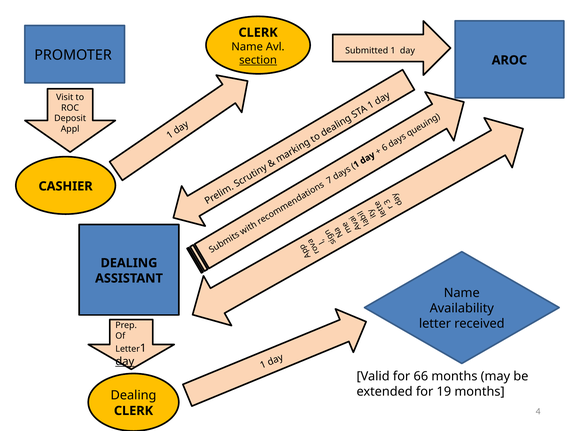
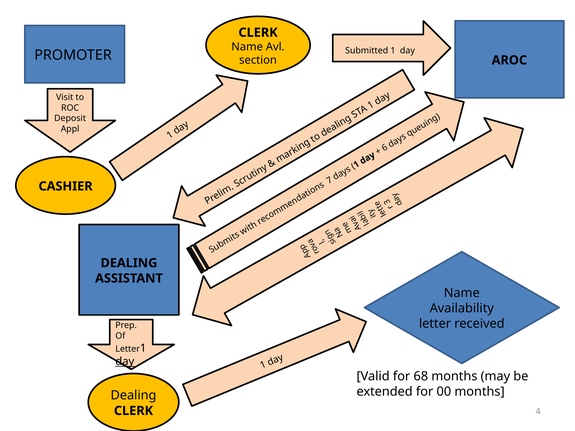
section underline: present -> none (258, 60)
66: 66 -> 68 (421, 376)
19: 19 -> 00 (444, 392)
